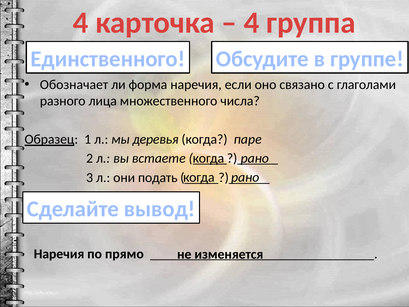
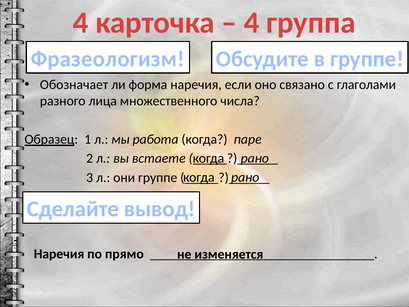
Единственного: Единственного -> Фразеологизм (108, 59)
деревья: деревья -> работа (156, 139)
они подать: подать -> группе (158, 177)
